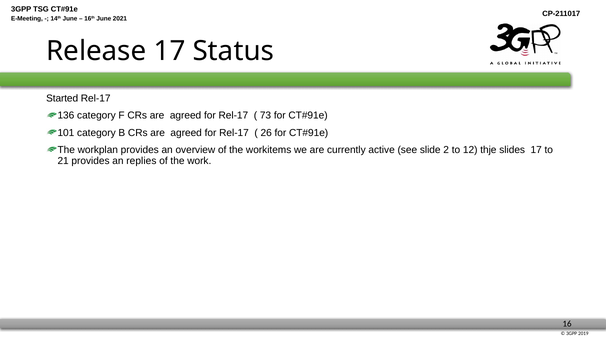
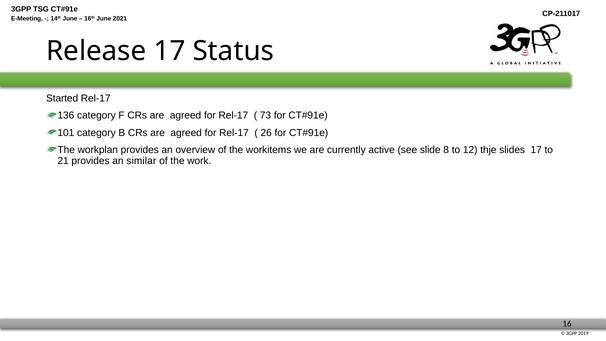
2: 2 -> 8 (446, 150)
replies: replies -> similar (141, 161)
